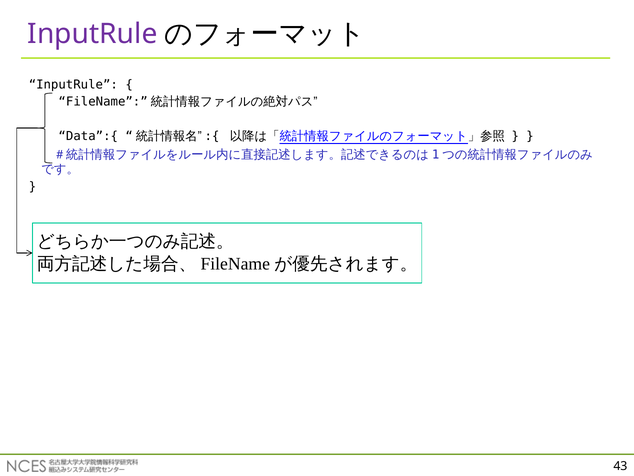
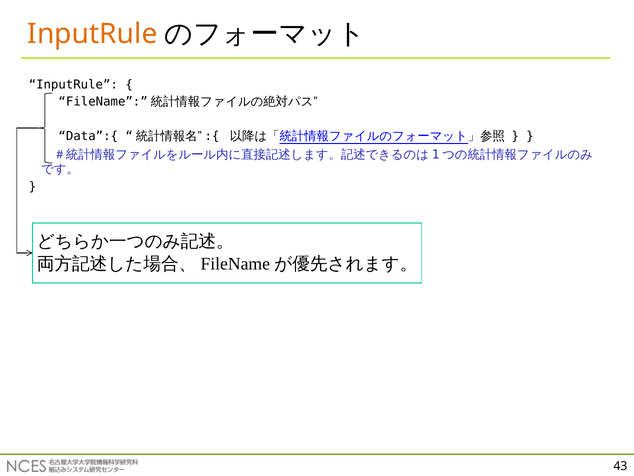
InputRule colour: purple -> orange (92, 34)
